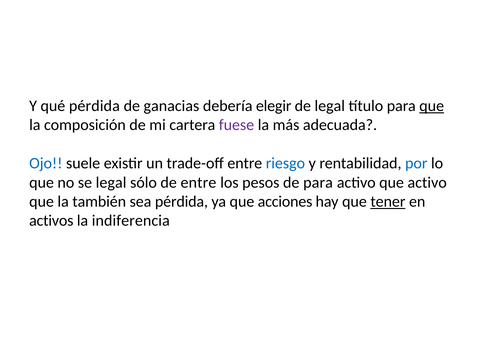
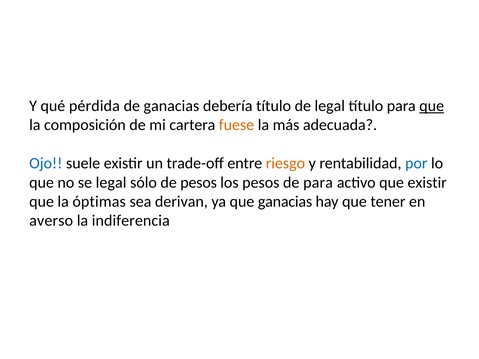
debería elegir: elegir -> título (274, 106)
fuese colour: purple -> orange (236, 125)
riesgo colour: blue -> orange (285, 163)
de entre: entre -> pesos (199, 183)
que activo: activo -> existir (427, 183)
también: también -> óptimas (99, 202)
sea pérdida: pérdida -> derivan (181, 202)
que acciones: acciones -> ganacias (285, 202)
tener underline: present -> none (388, 202)
activos: activos -> averso (51, 221)
